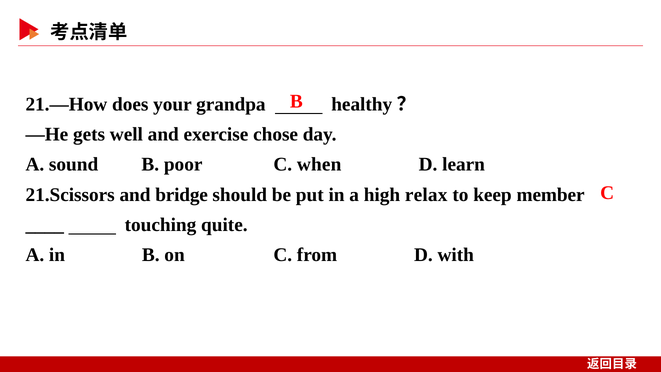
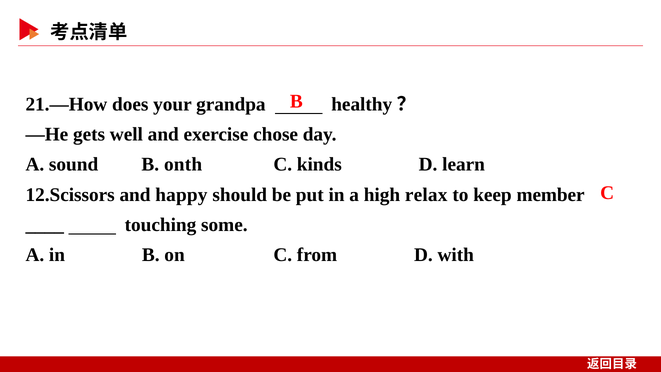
poor: poor -> onth (183, 165)
when: when -> kinds (319, 165)
21.Scissors: 21.Scissors -> 12.Scissors (70, 195)
bridge: bridge -> happy (181, 195)
quite: quite -> some (224, 225)
